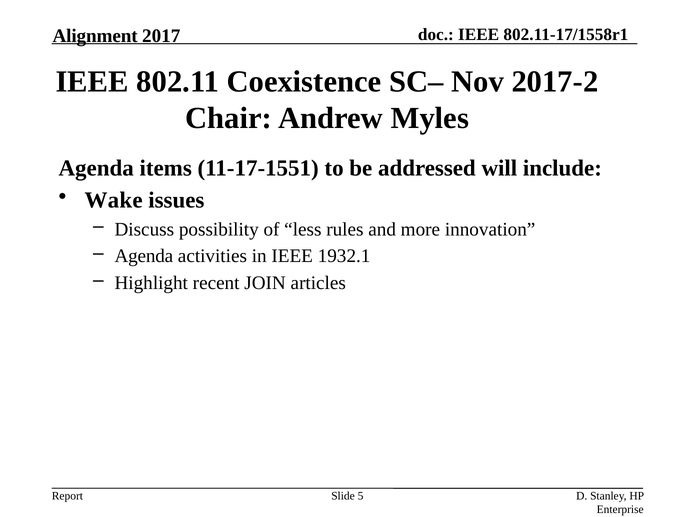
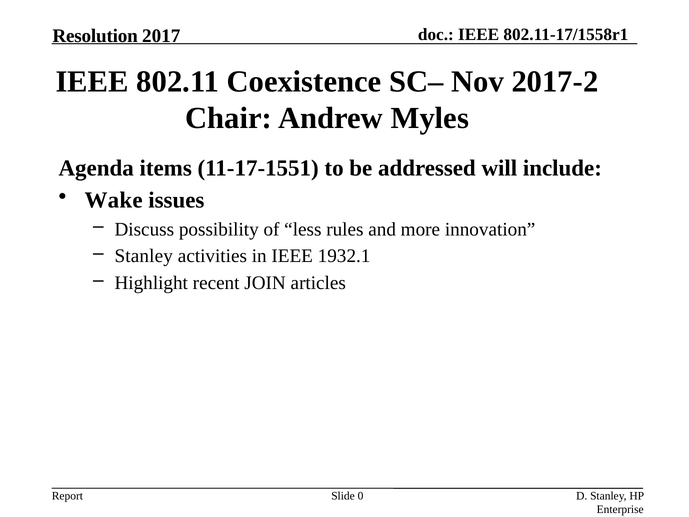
Alignment: Alignment -> Resolution (95, 36)
Agenda: Agenda -> Stanley (144, 256)
5: 5 -> 0 (361, 496)
